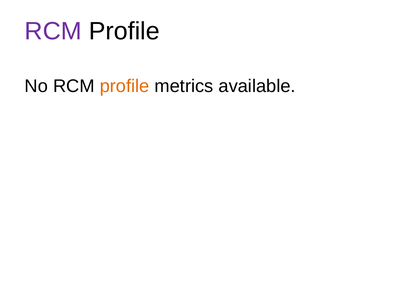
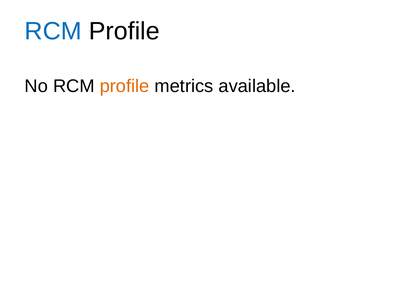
RCM colour: purple -> blue (53, 31)
